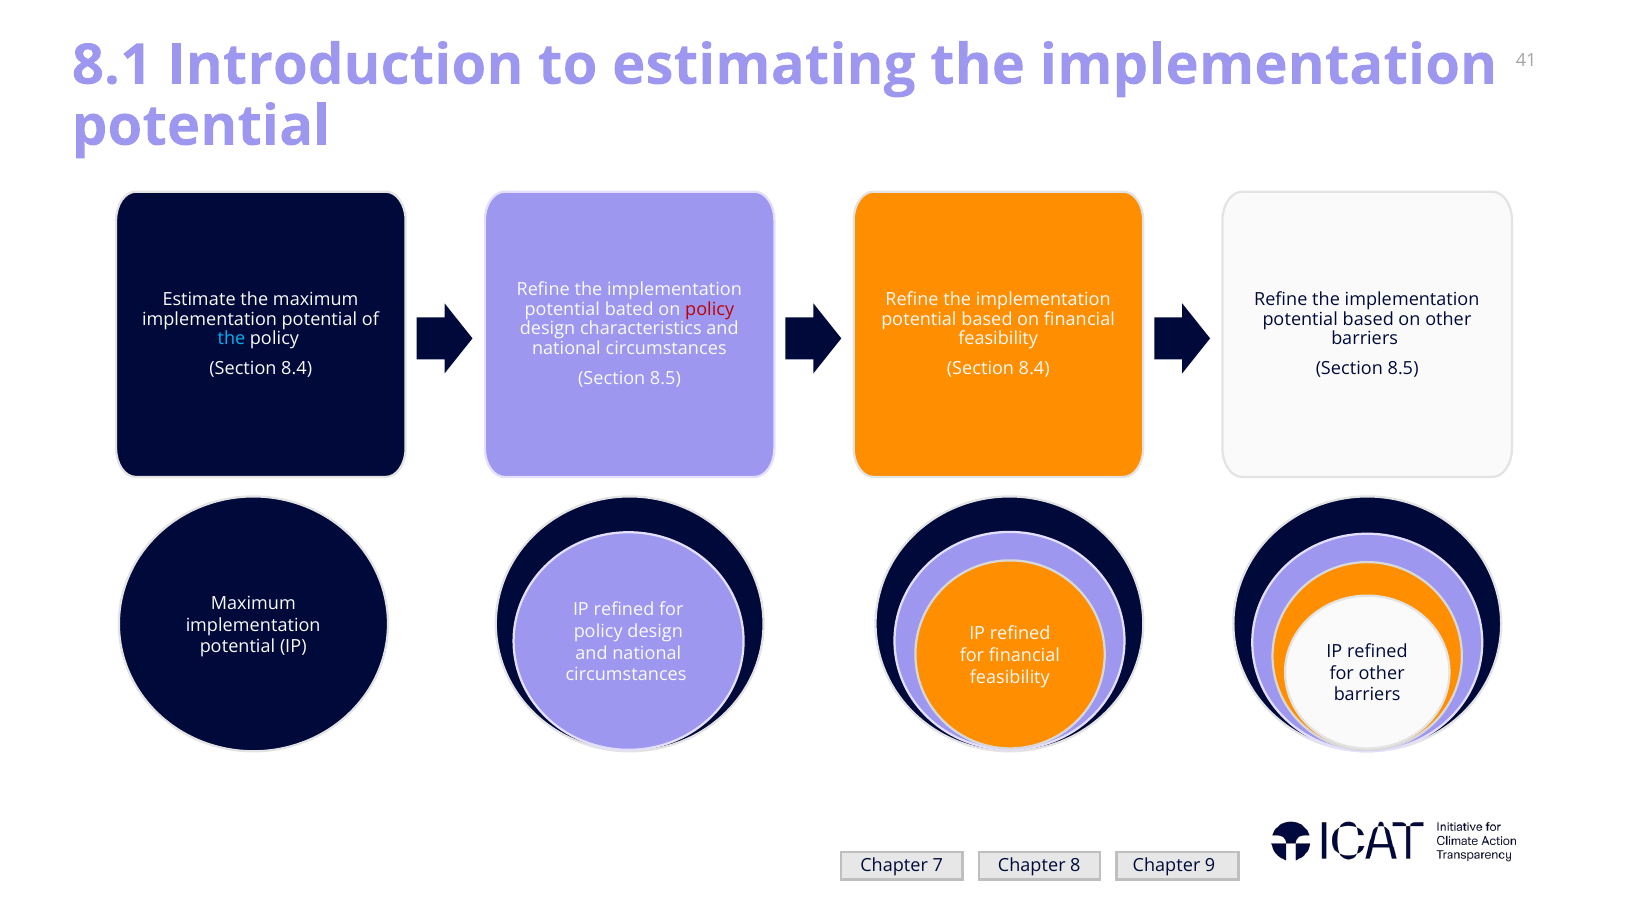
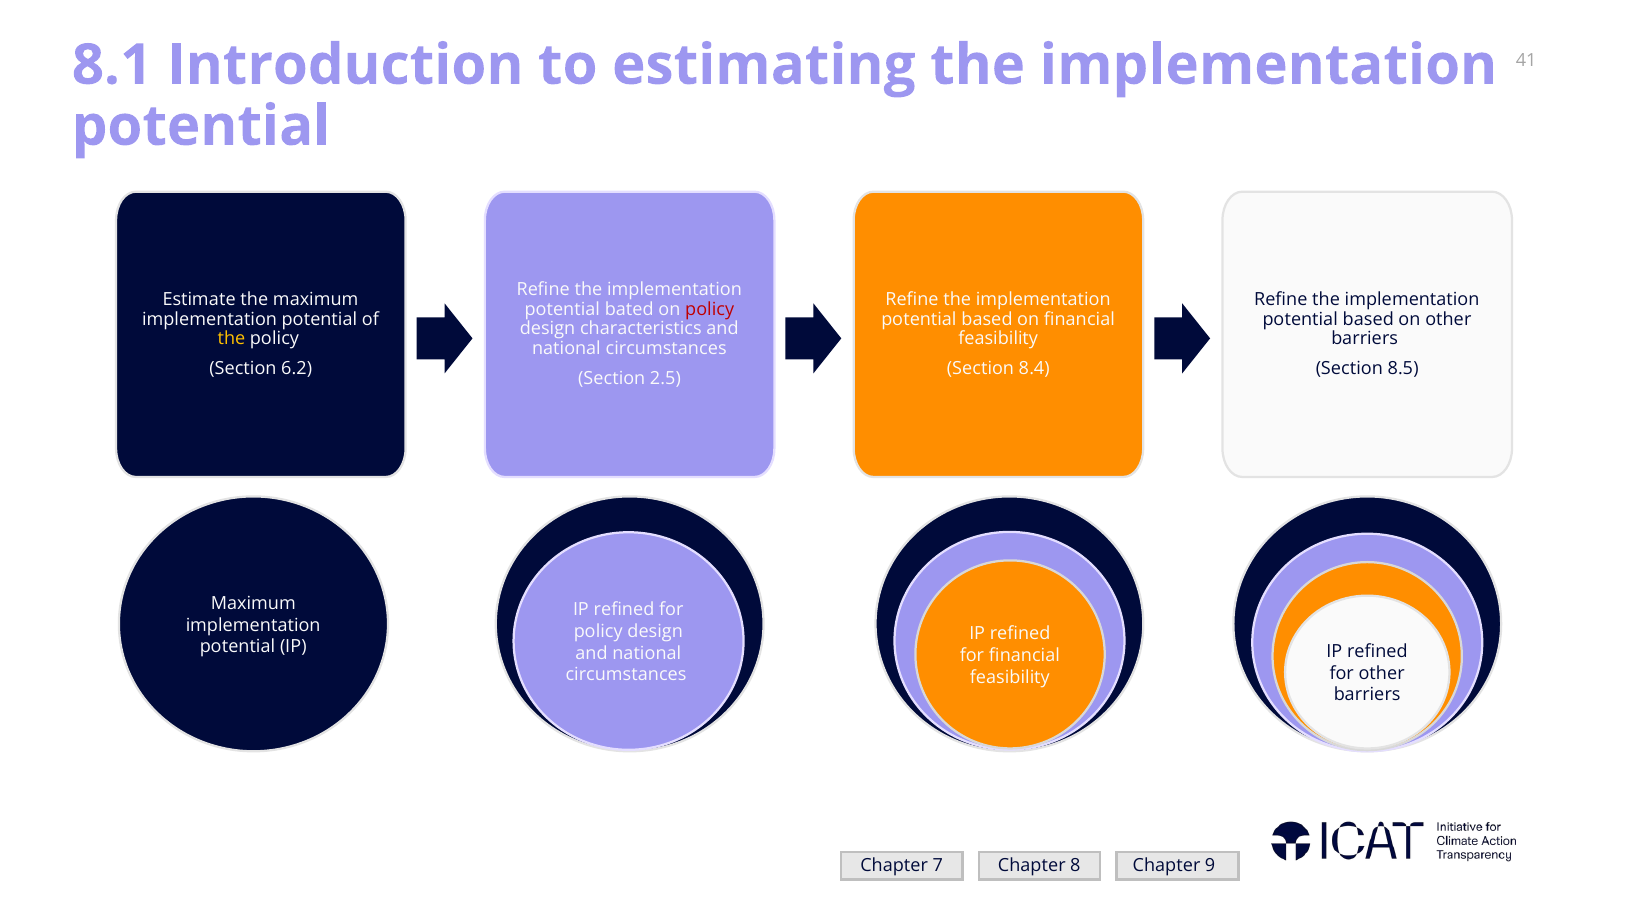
the colour: light blue -> yellow (231, 339)
8.4: 8.4 -> 6.2 (297, 368)
8.5: 8.5 -> 2.5 (665, 378)
